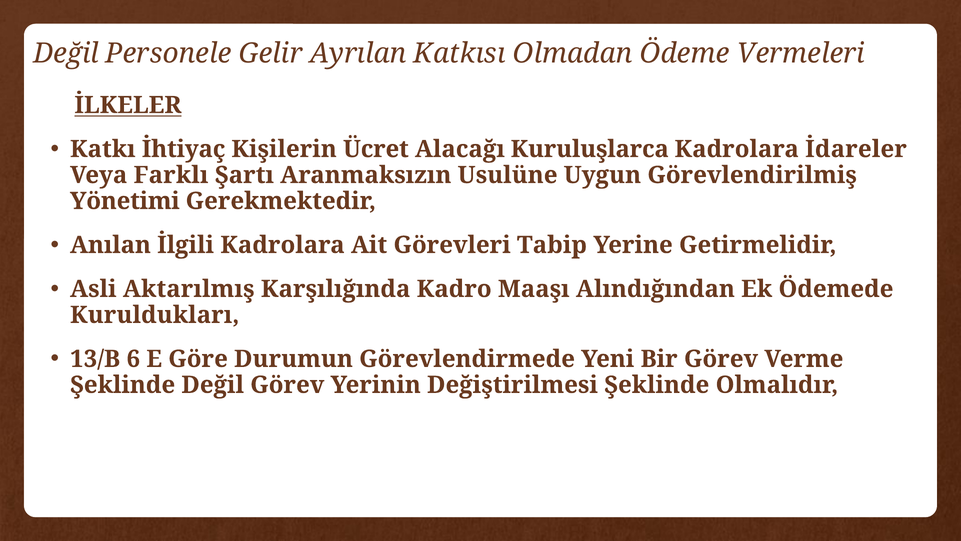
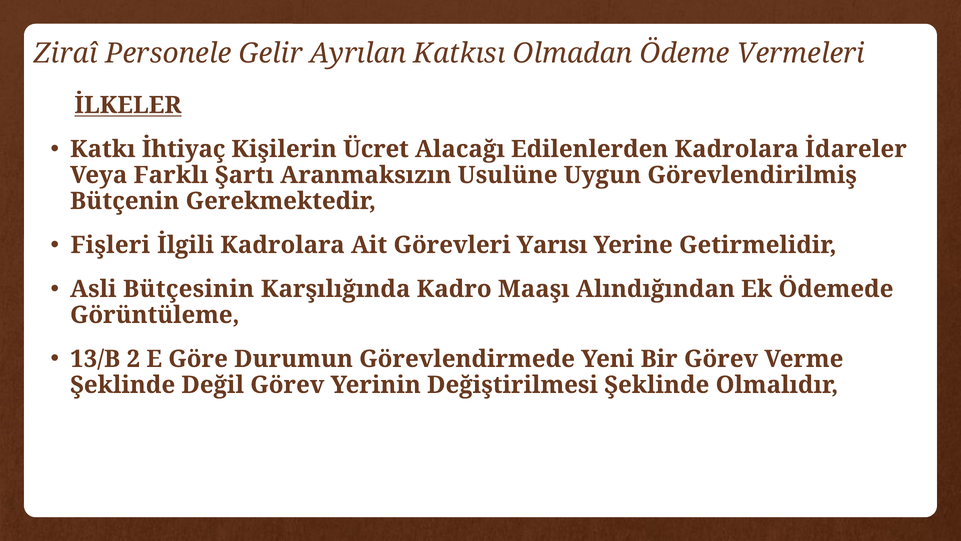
Değil: Değil -> Ziraî (66, 53)
Kuruluşlarca: Kuruluşlarca -> Edilenlerden (590, 149)
Yönetimi: Yönetimi -> Bütçenin (125, 201)
Anılan: Anılan -> Fişleri (110, 245)
Tabip: Tabip -> Yarısı (552, 245)
Aktarılmış: Aktarılmış -> Bütçesinin (189, 289)
Kuruldukları: Kuruldukları -> Görüntüleme (155, 315)
6: 6 -> 2 (133, 359)
